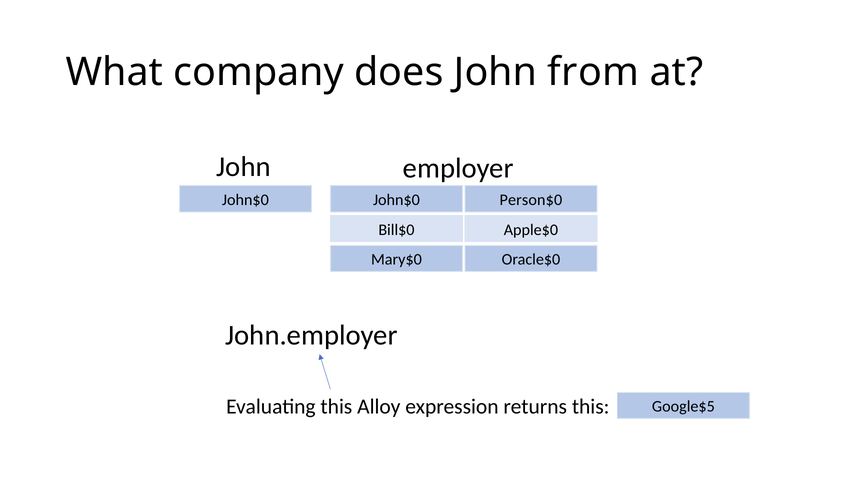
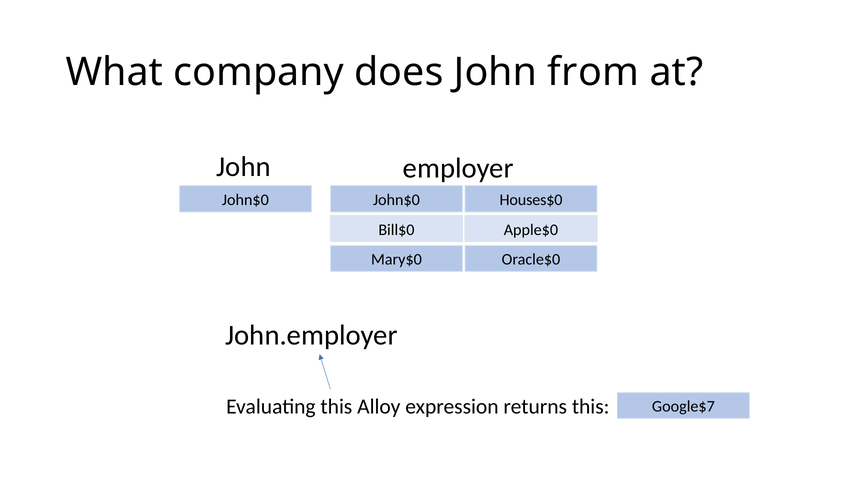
Person$0: Person$0 -> Houses$0 (531, 200)
Google$5: Google$5 -> Google$7 (683, 407)
